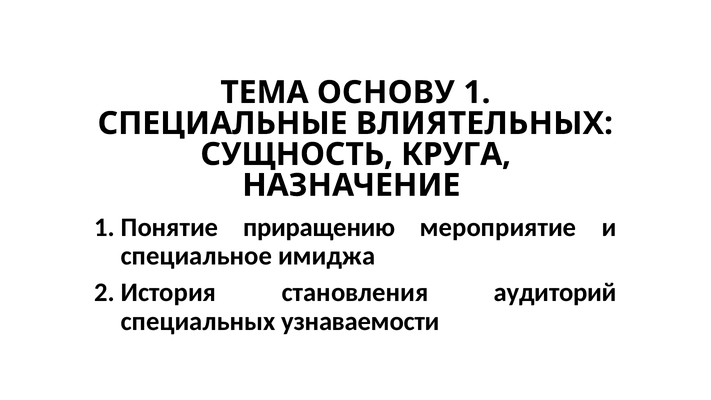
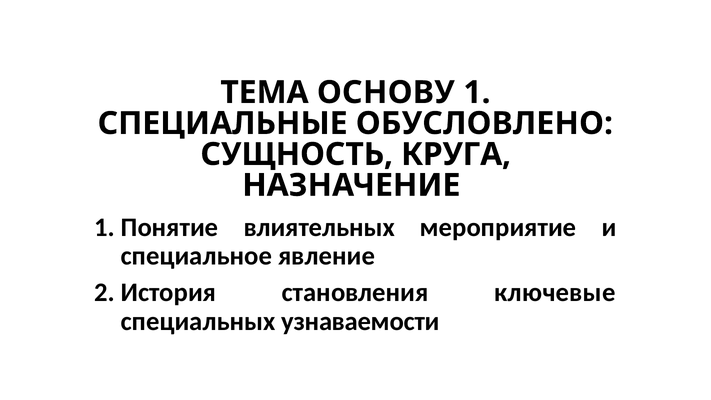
ВЛИЯТЕЛЬНЫХ: ВЛИЯТЕЛЬНЫХ -> ОБУСЛОВЛЕНО (484, 123)
приращению: приращению -> влиятельных (319, 227)
имиджа: имиджа -> явление (327, 256)
аудиторий: аудиторий -> ключевые (555, 292)
